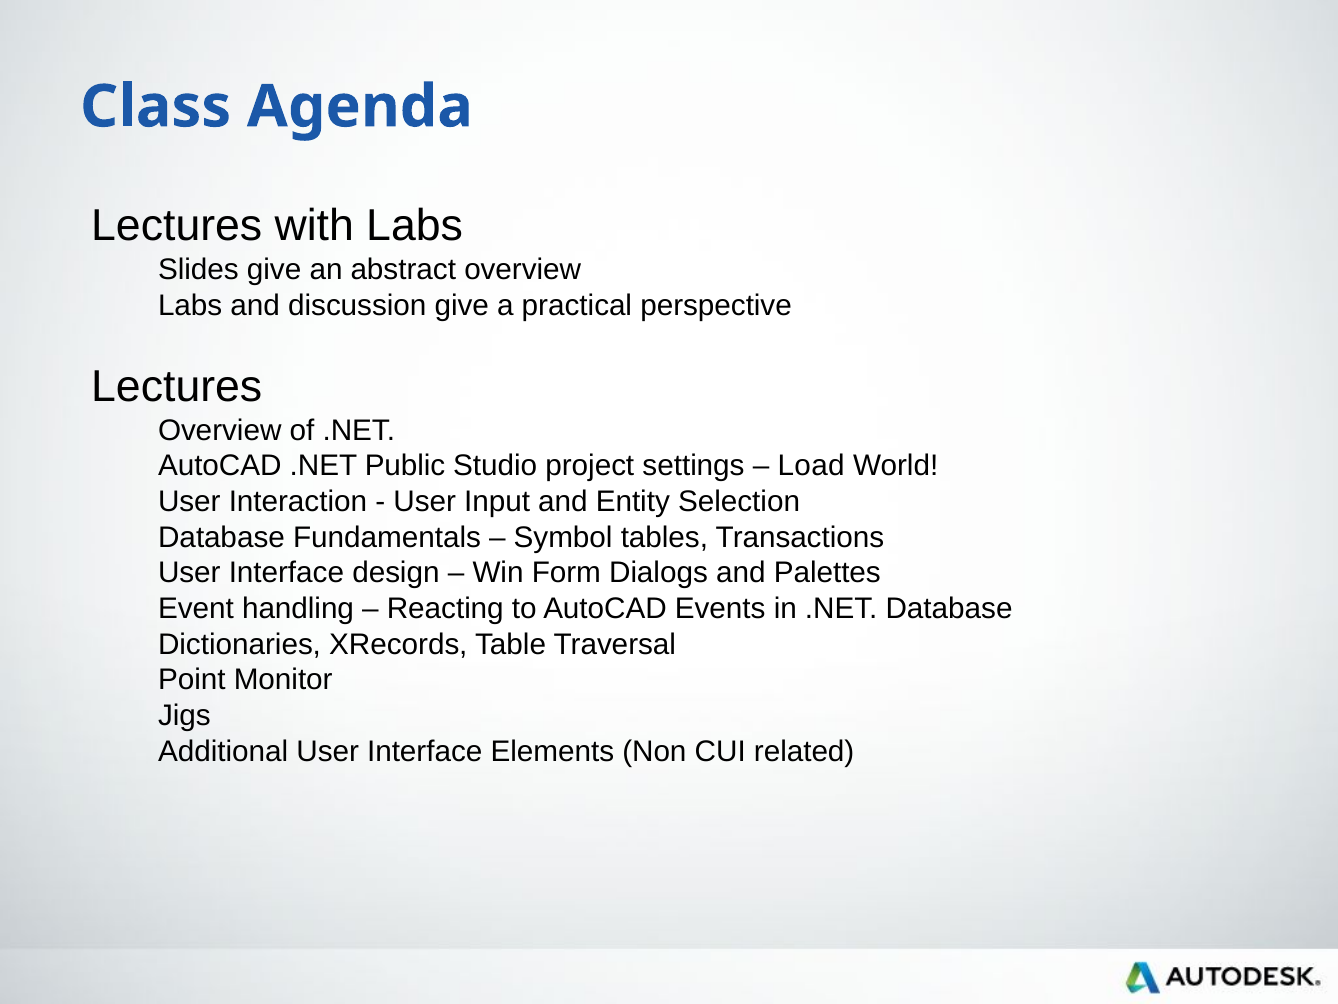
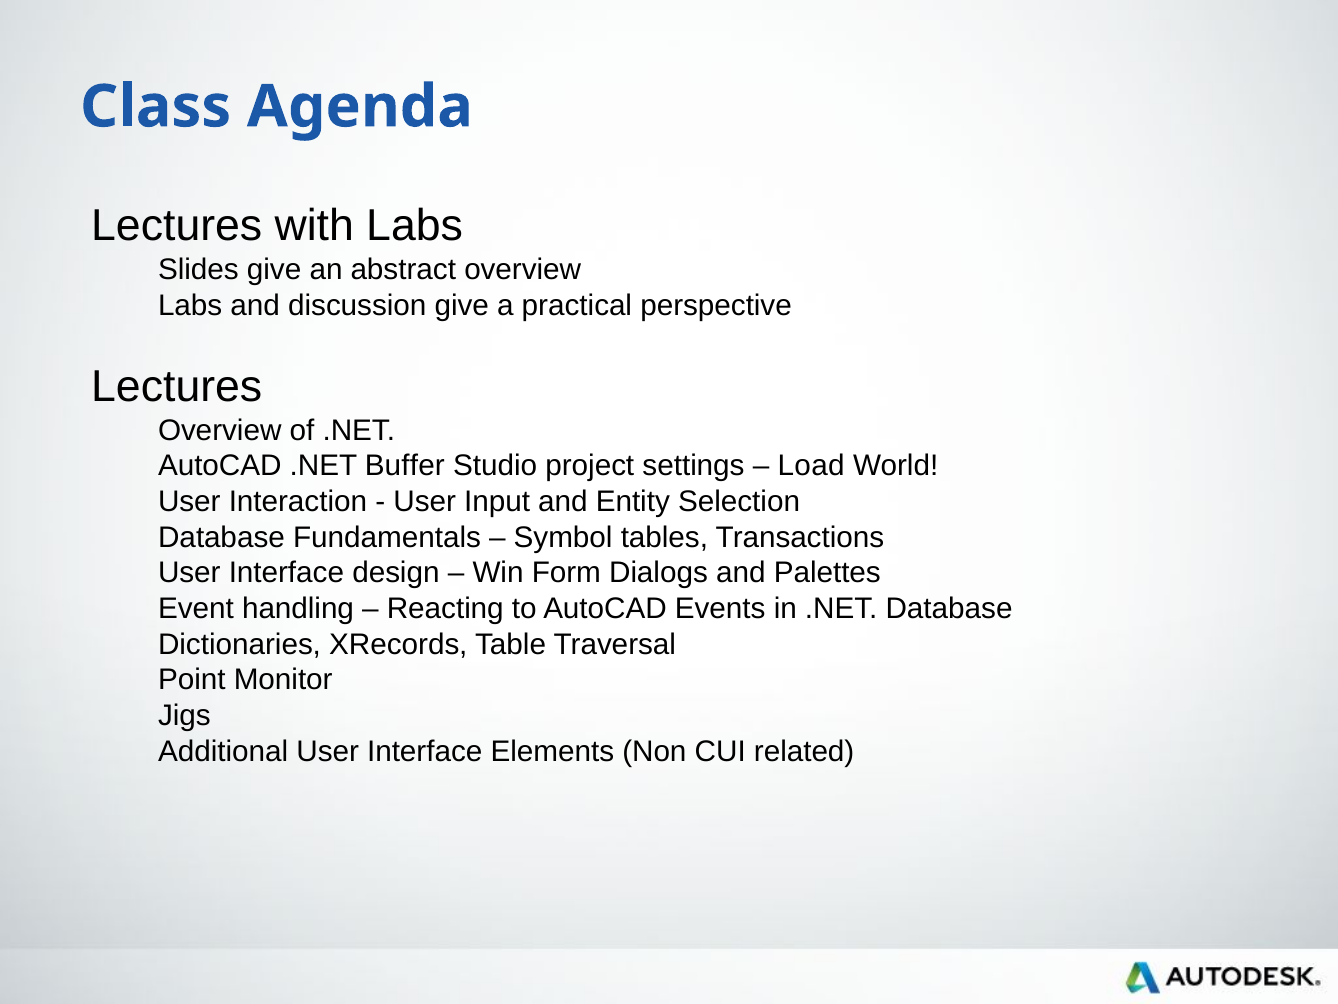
Public: Public -> Buffer (405, 466)
